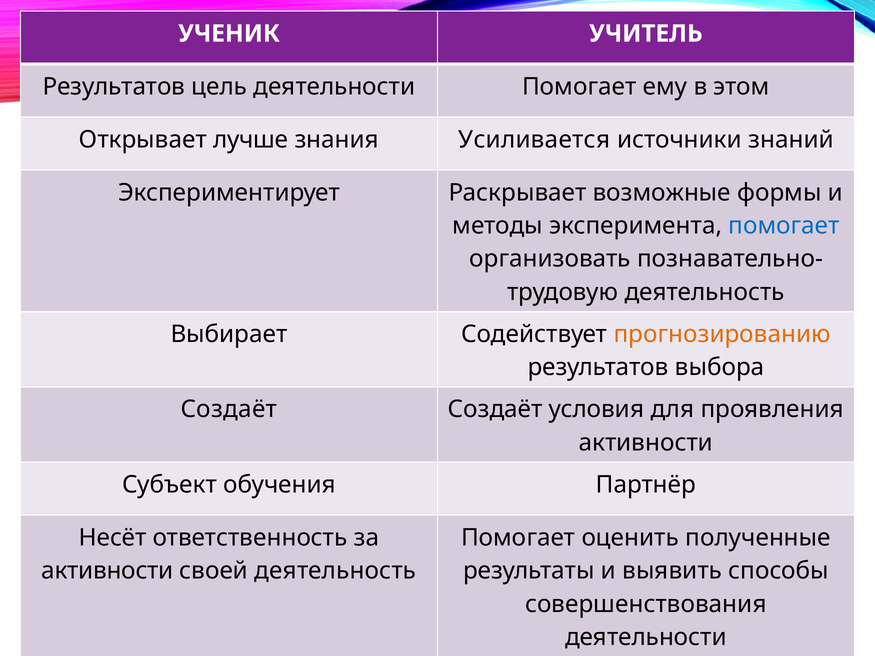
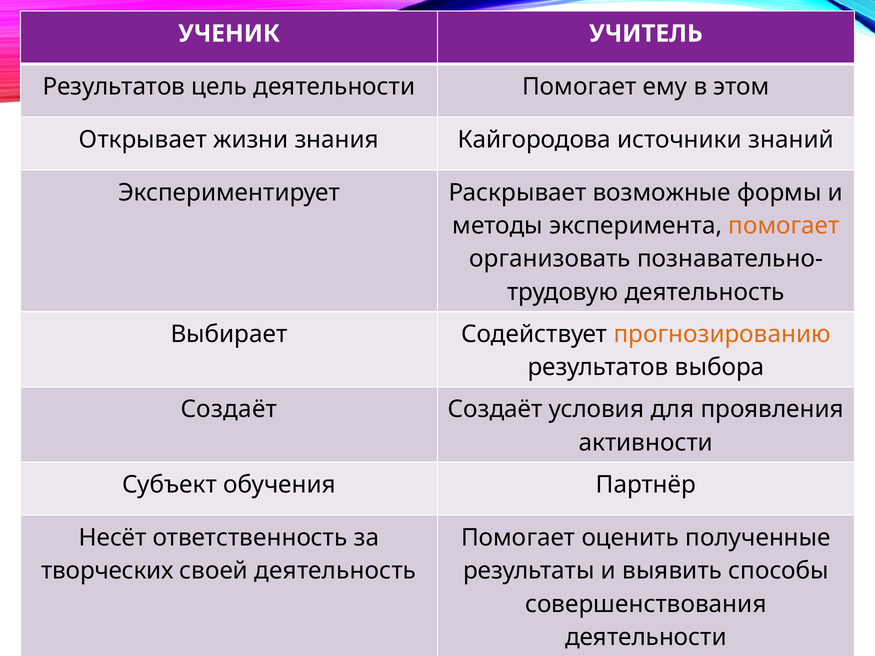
лучше: лучше -> жизни (251, 140)
Усиливается: Усиливается -> Кайгородова (534, 140)
помогает colour: blue -> orange (784, 226)
активности: активности -> творческих (107, 571)
